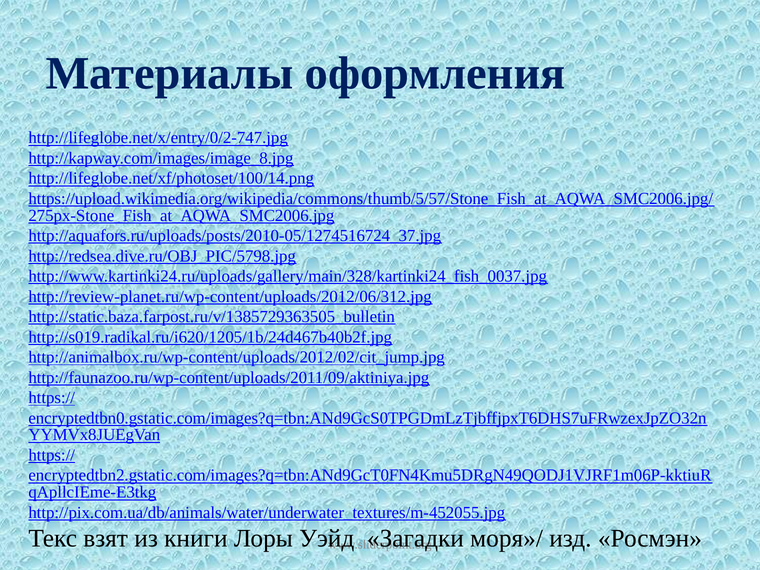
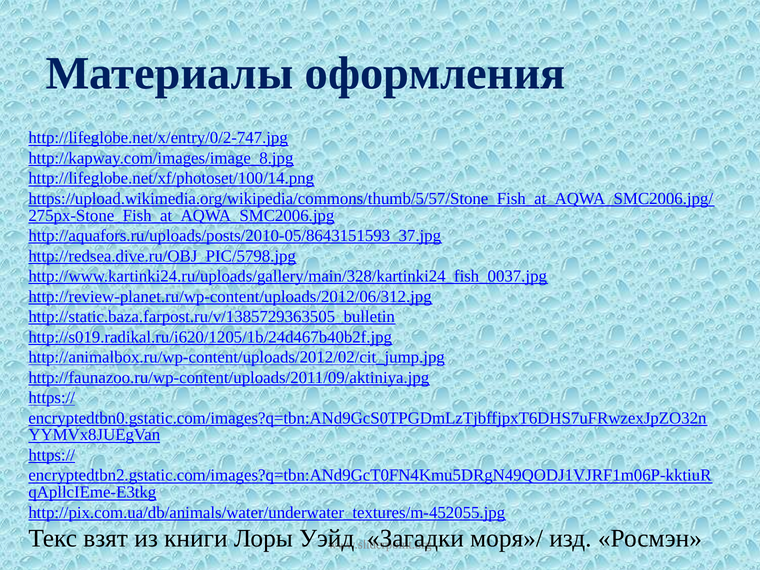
http://aquafors.ru/uploads/posts/2010-05/1274516724_37.jpg: http://aquafors.ru/uploads/posts/2010-05/1274516724_37.jpg -> http://aquafors.ru/uploads/posts/2010-05/8643151593_37.jpg (235, 236)
